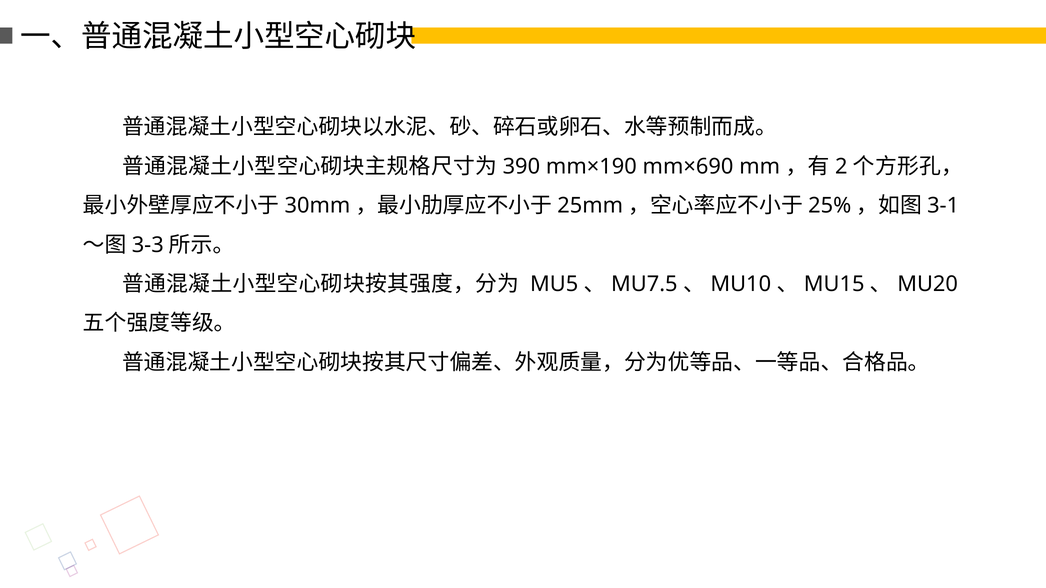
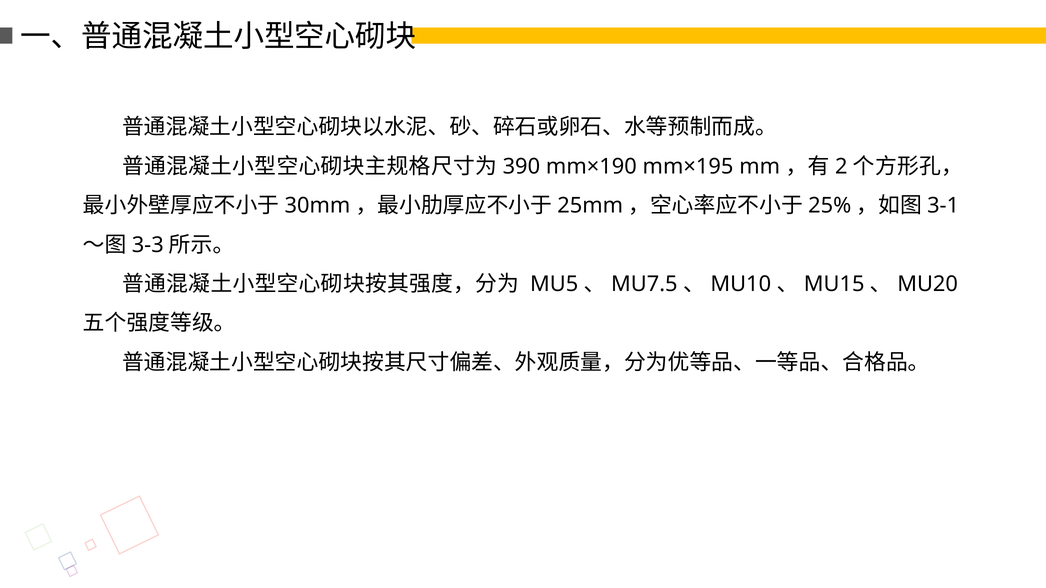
mm×690: mm×690 -> mm×195 (688, 167)
